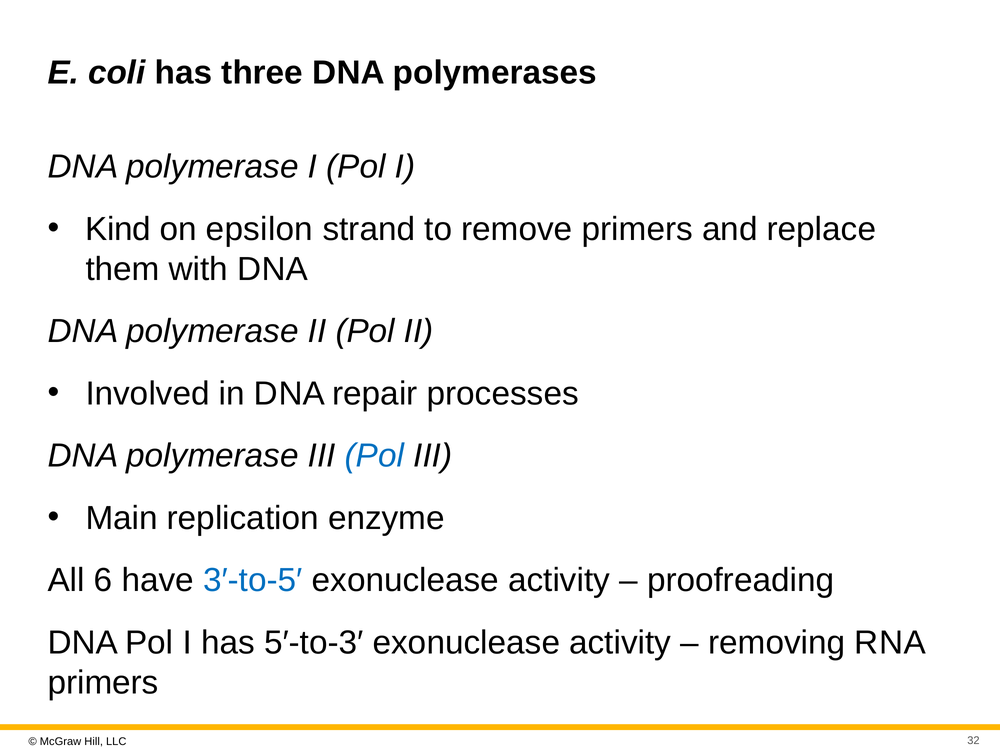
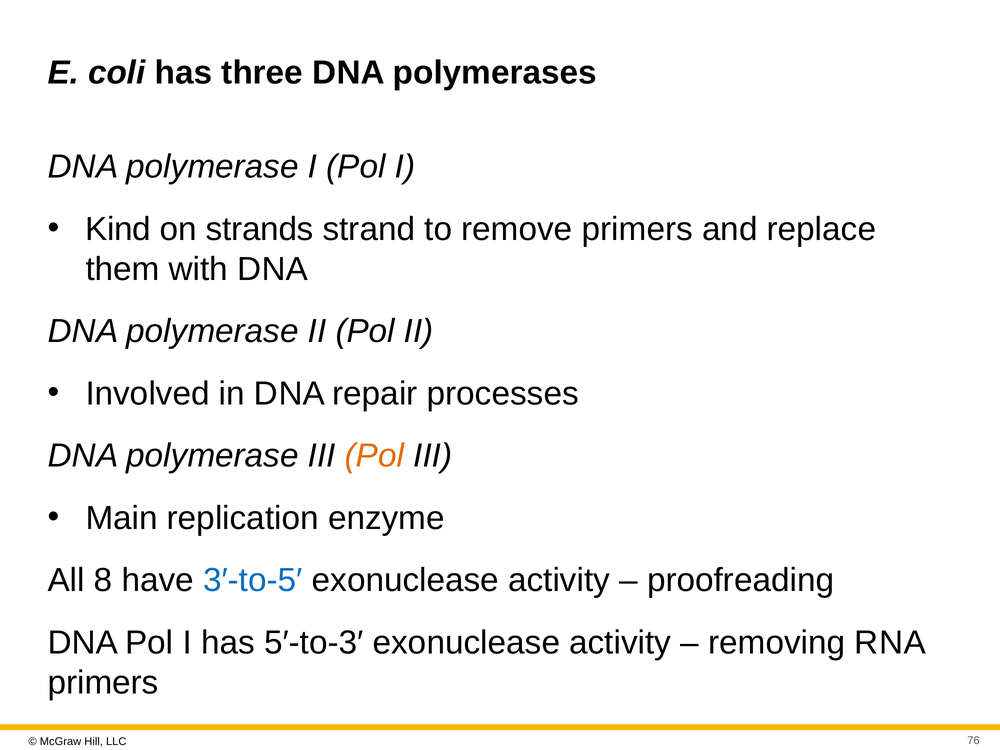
epsilon: epsilon -> strands (260, 229)
Pol colour: blue -> orange (375, 456)
6: 6 -> 8 (103, 580)
32: 32 -> 76 (973, 741)
